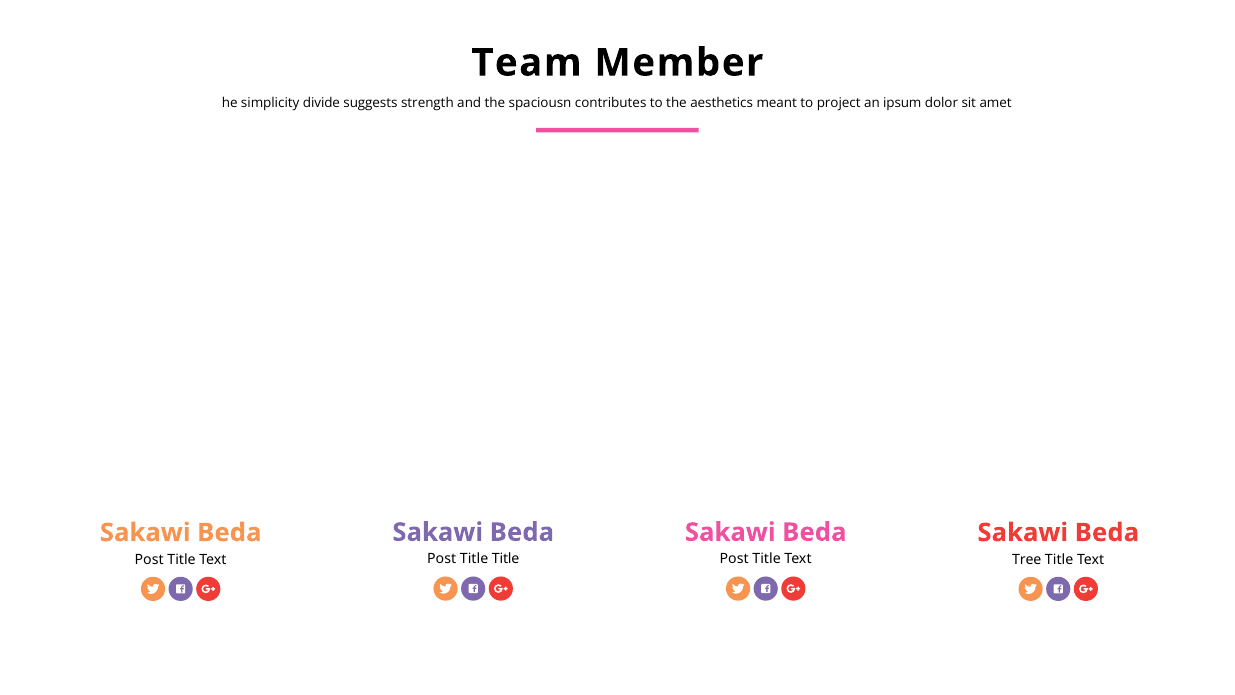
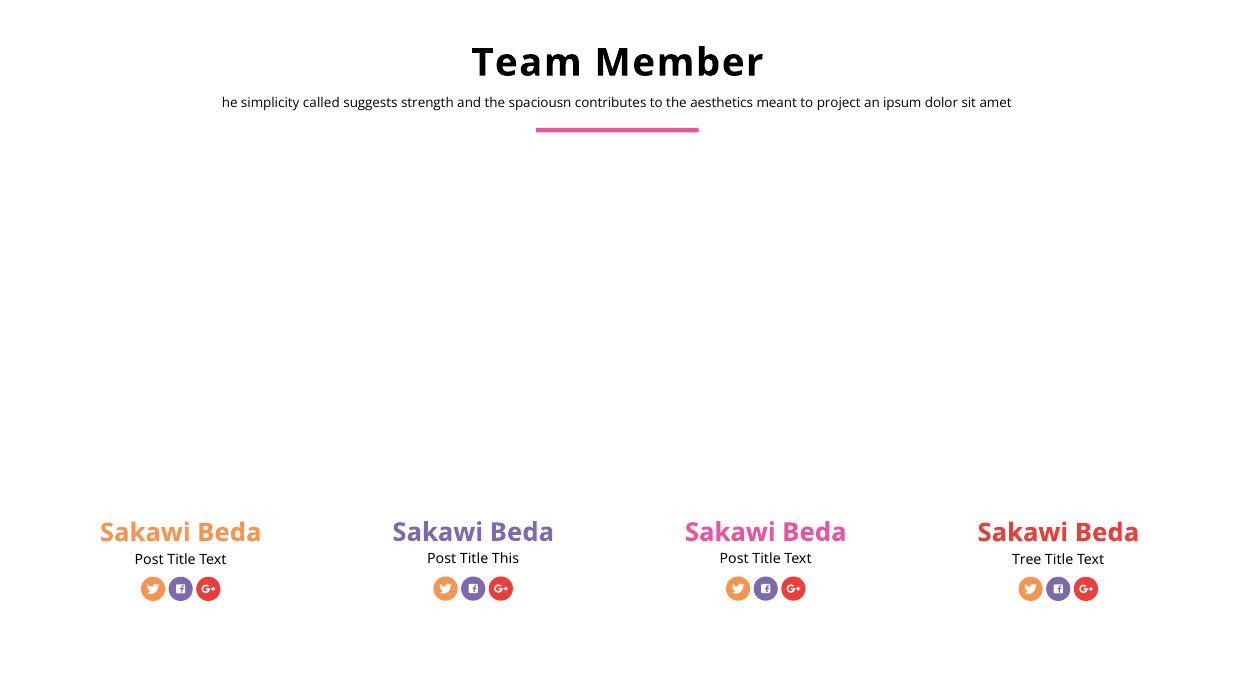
divide: divide -> called (321, 103)
Title Title: Title -> This (506, 559)
